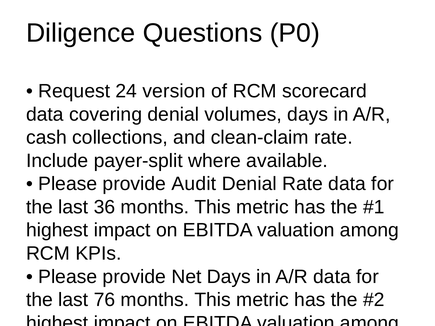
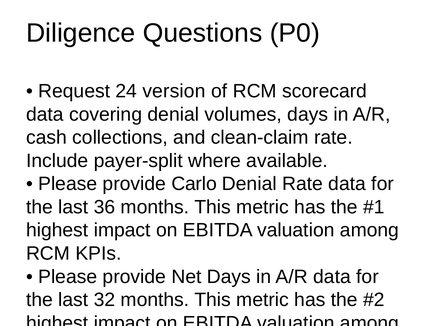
Audit: Audit -> Carlo (194, 184)
76: 76 -> 32 (104, 300)
